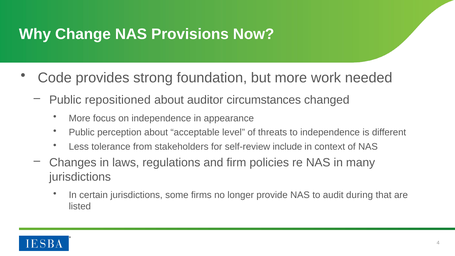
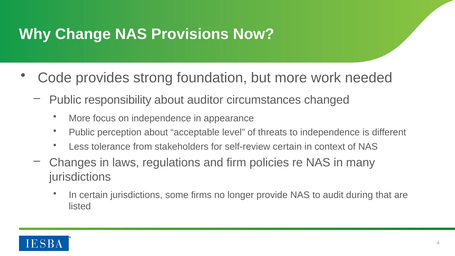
repositioned: repositioned -> responsibility (118, 100)
self-review include: include -> certain (287, 147)
